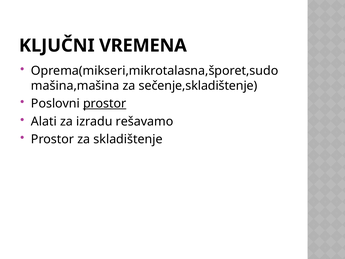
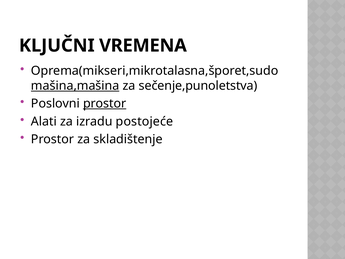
mašina,mašina underline: none -> present (75, 86)
sečenje,skladištenje: sečenje,skladištenje -> sečenje,punoletstva (198, 86)
rešavamo: rešavamo -> postojeće (144, 121)
